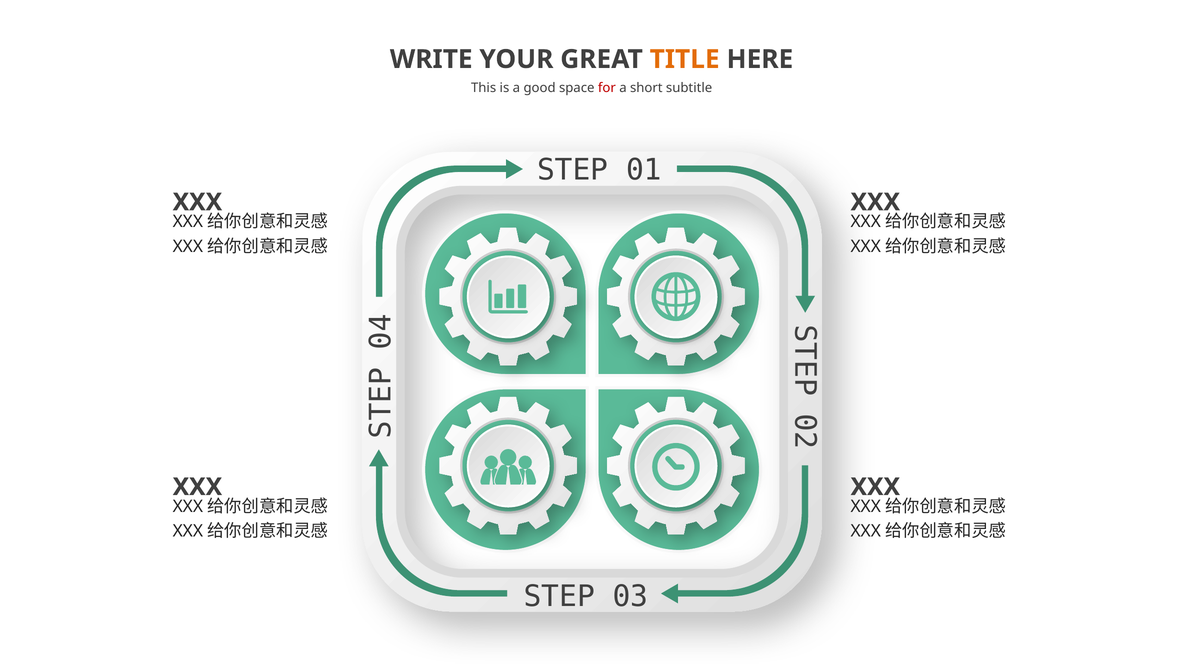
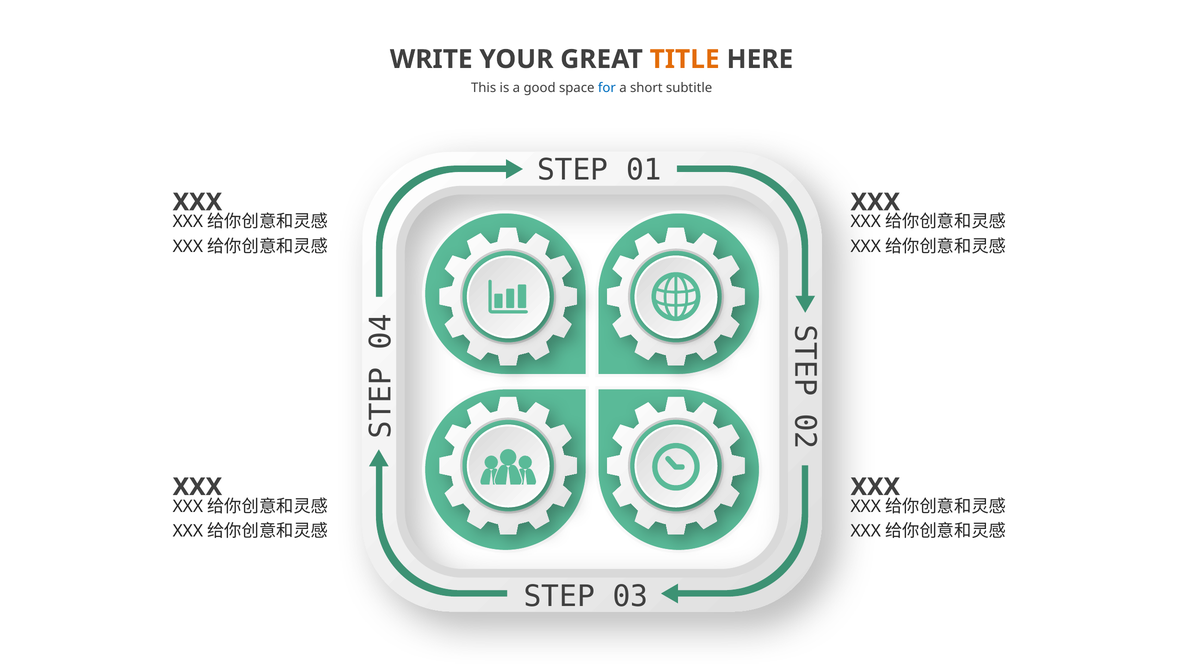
for colour: red -> blue (607, 88)
